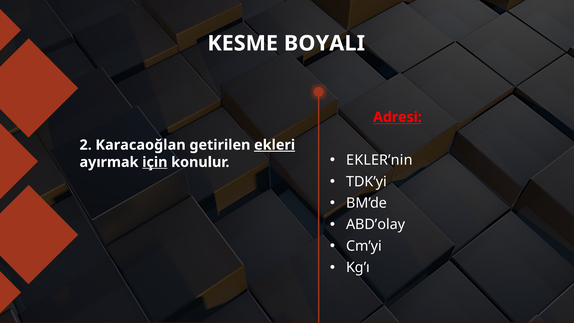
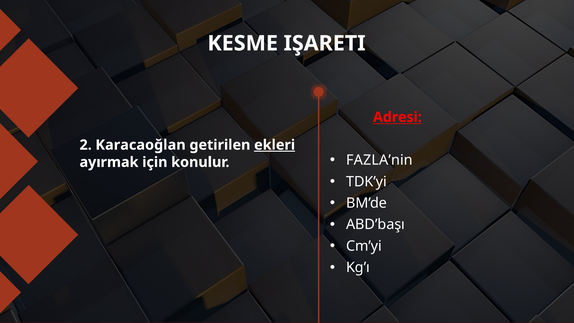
BOYALI: BOYALI -> IŞARETI (325, 43)
EKLER’nin: EKLER’nin -> FAZLA’nin (379, 160)
için underline: present -> none (155, 162)
ABD’olay: ABD’olay -> ABD’başı (376, 224)
